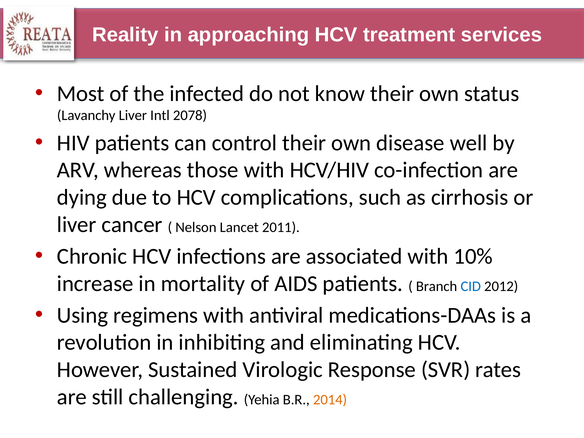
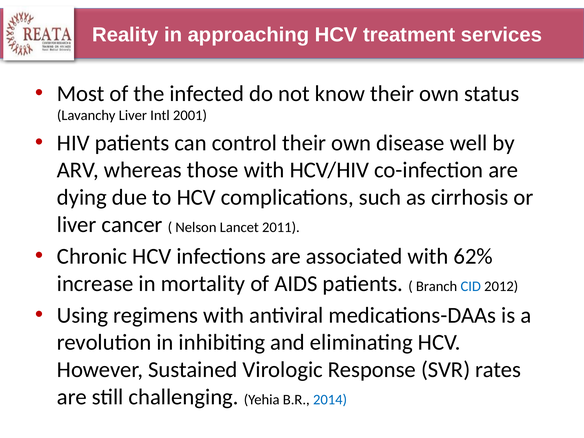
2078: 2078 -> 2001 (190, 115)
10%: 10% -> 62% (473, 256)
2014 colour: orange -> blue (330, 400)
